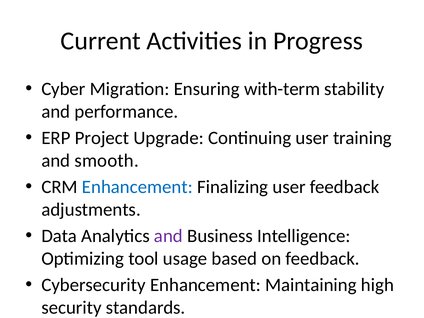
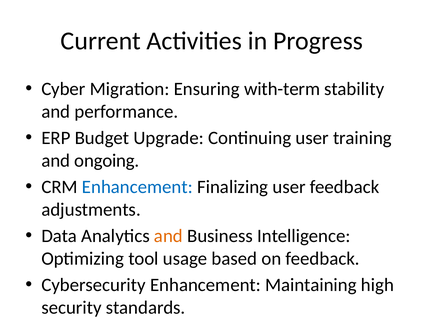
Project: Project -> Budget (102, 138)
smooth: smooth -> ongoing (107, 161)
and colour: purple -> orange (168, 236)
